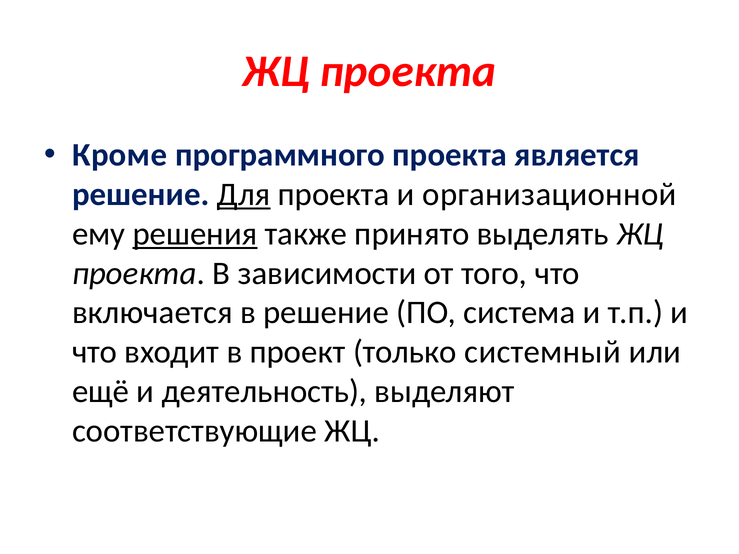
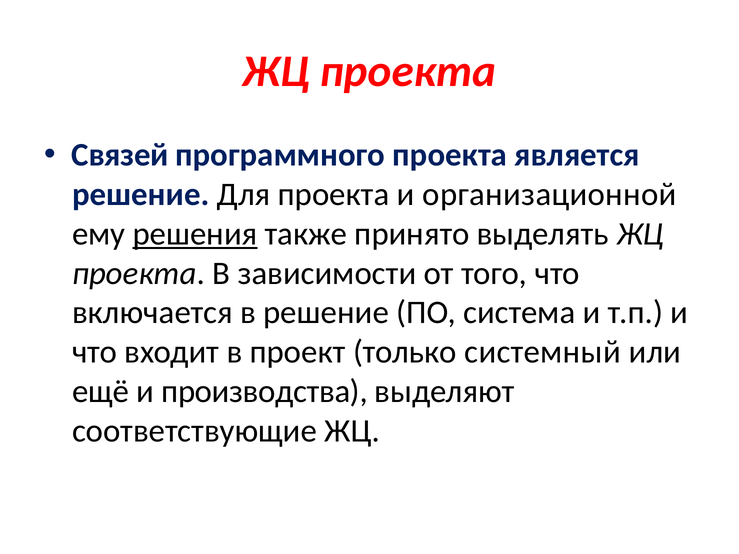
Кроме: Кроме -> Связей (120, 155)
Для underline: present -> none (244, 194)
деятельность: деятельность -> производства (265, 392)
